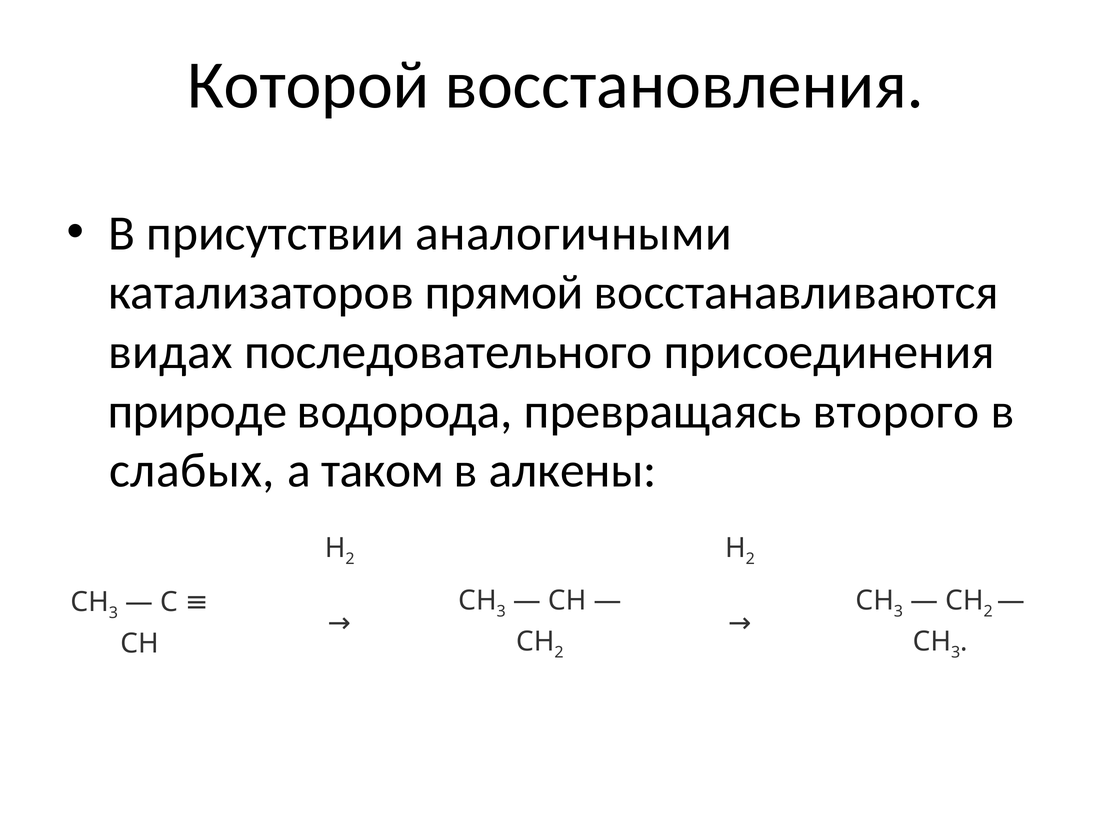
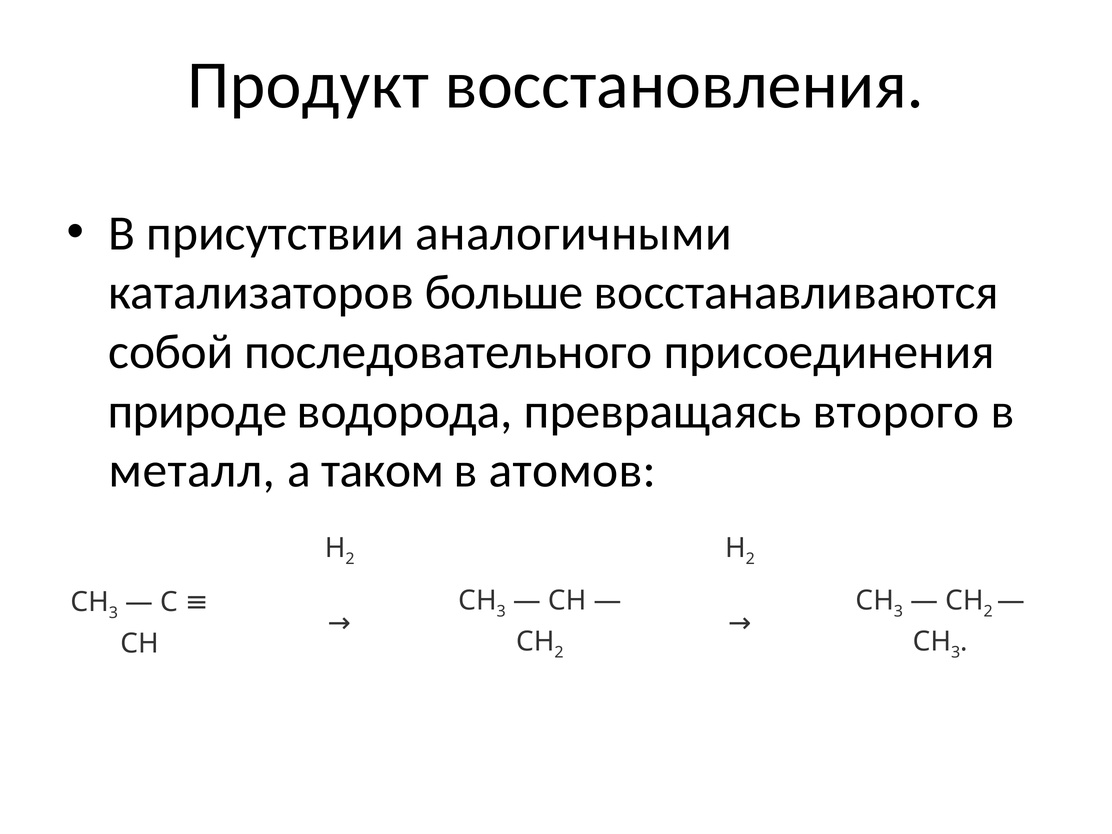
Которой: Которой -> Продукт (308, 85)
прямой: прямой -> больше (504, 293)
видах: видах -> собой (171, 352)
слабых: слабых -> металл (192, 471)
алкены: алкены -> атомов (572, 471)
